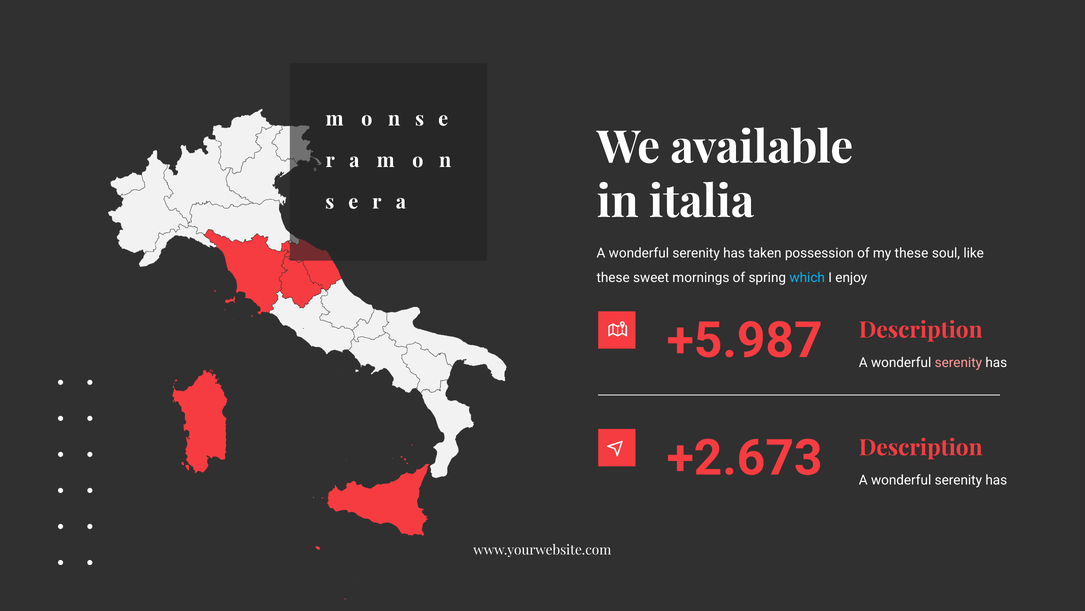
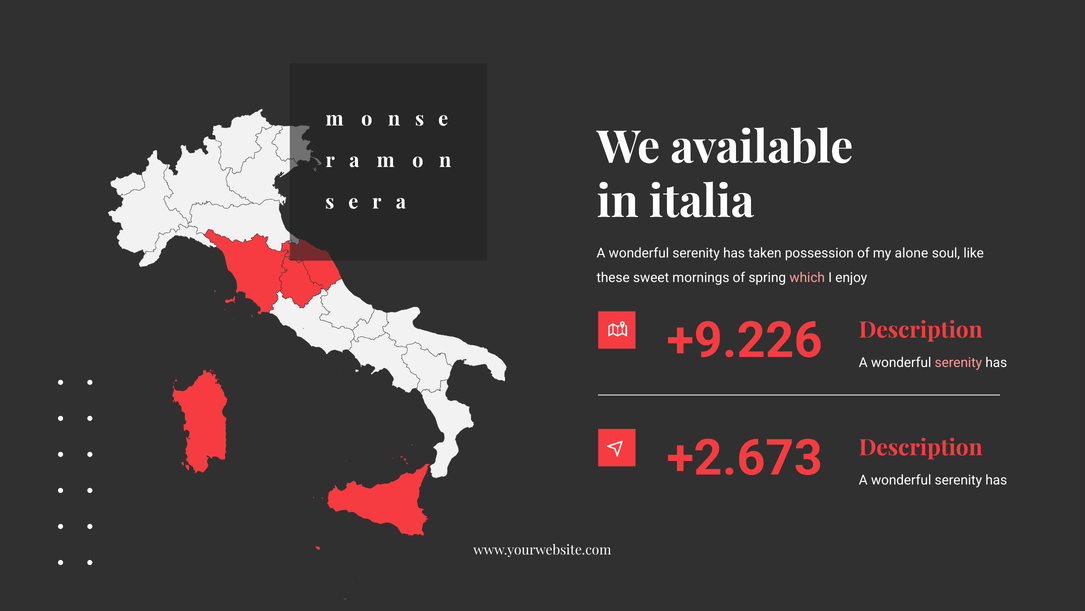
my these: these -> alone (911, 253)
which colour: light blue -> pink (807, 278)
+5.987: +5.987 -> +9.226 (745, 340)
